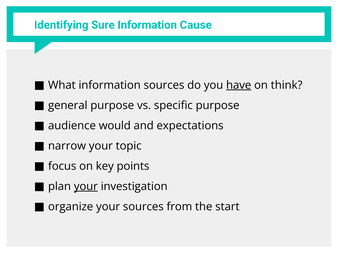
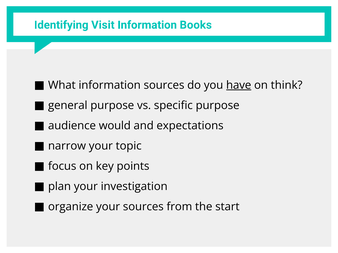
Sure: Sure -> Visit (103, 25)
Cause: Cause -> Books (196, 25)
your underline: present -> none (86, 187)
